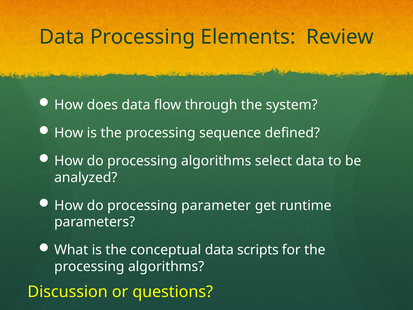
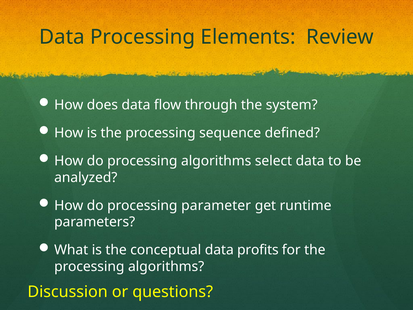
scripts: scripts -> profits (258, 250)
